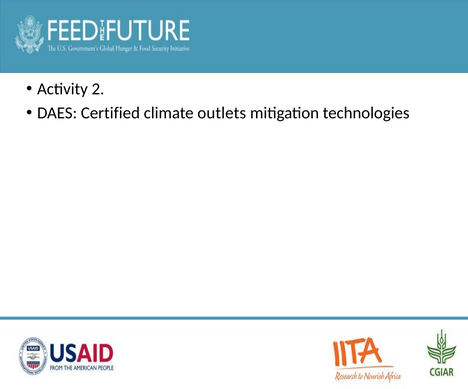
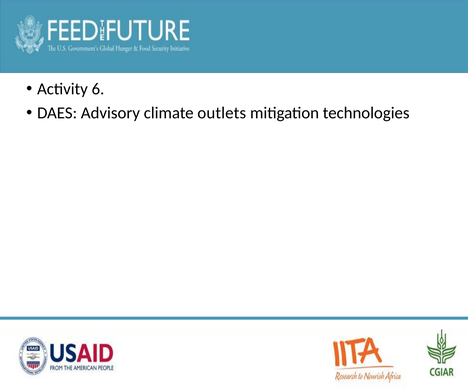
2: 2 -> 6 (98, 89)
Certified: Certified -> Advisory (110, 113)
